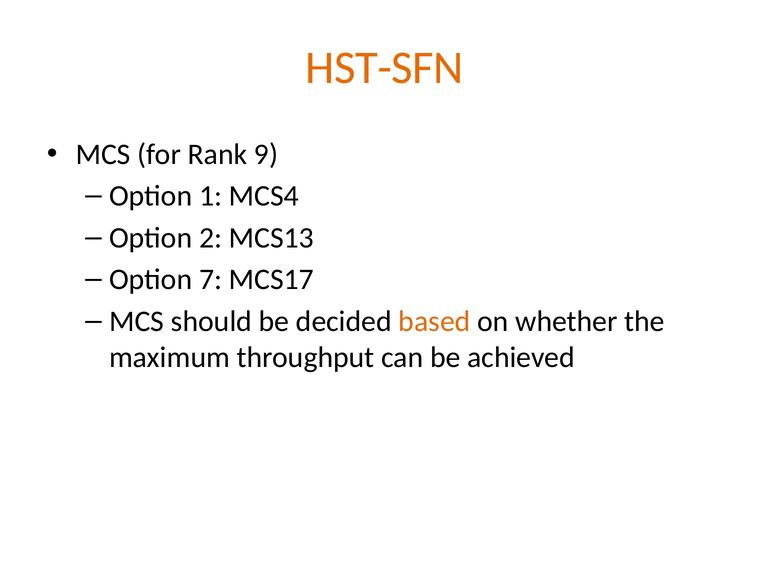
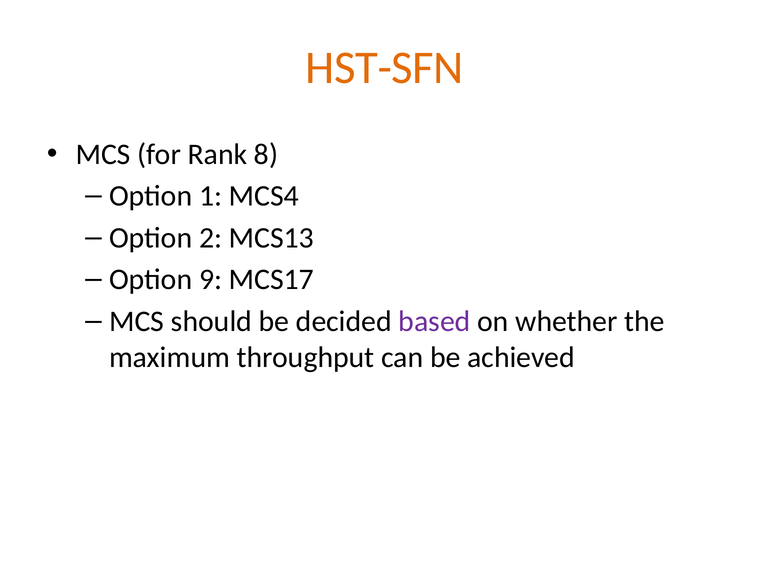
9: 9 -> 8 (266, 154)
7: 7 -> 9 (211, 280)
based colour: orange -> purple (435, 322)
